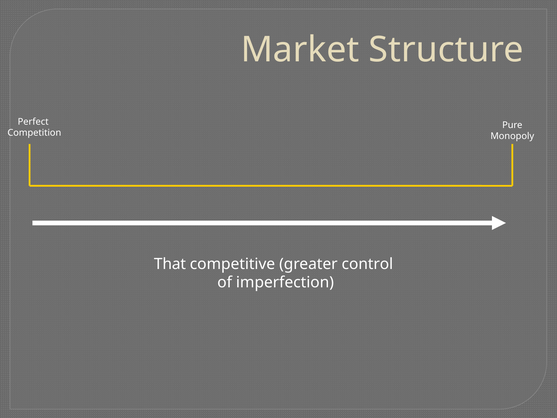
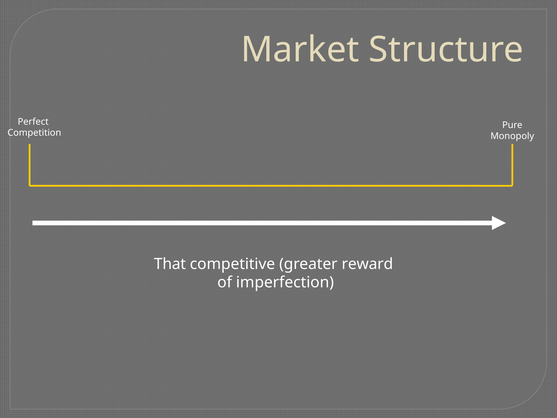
control: control -> reward (367, 264)
